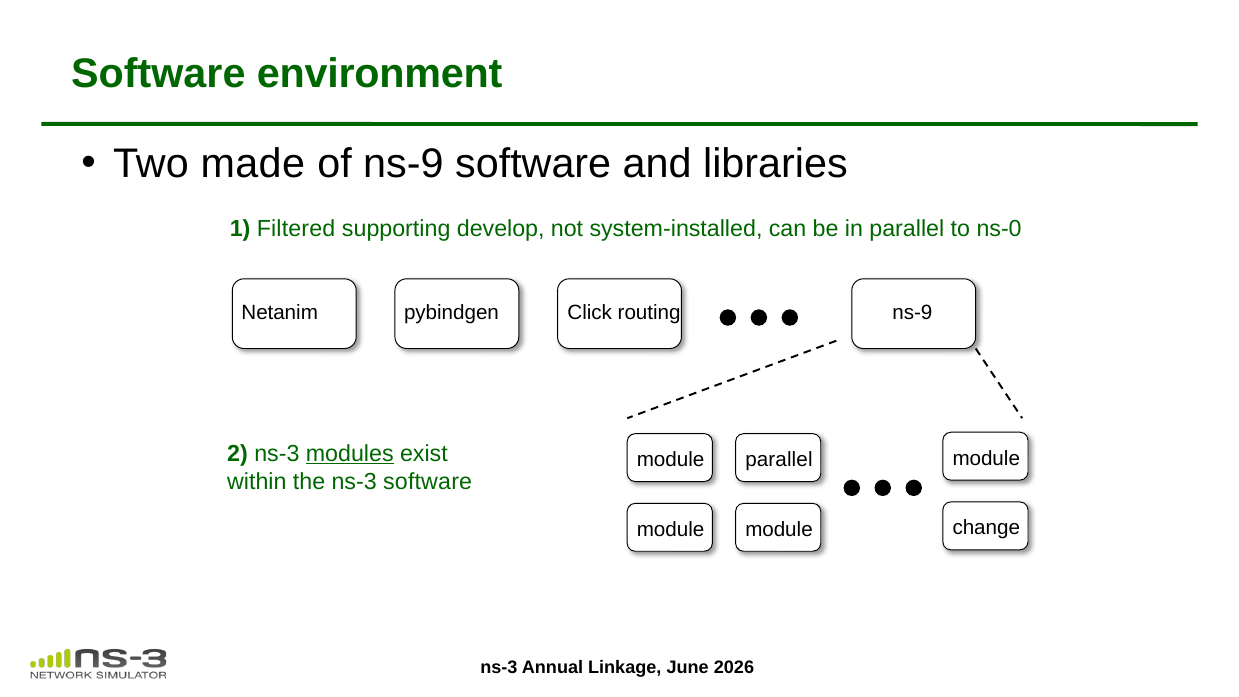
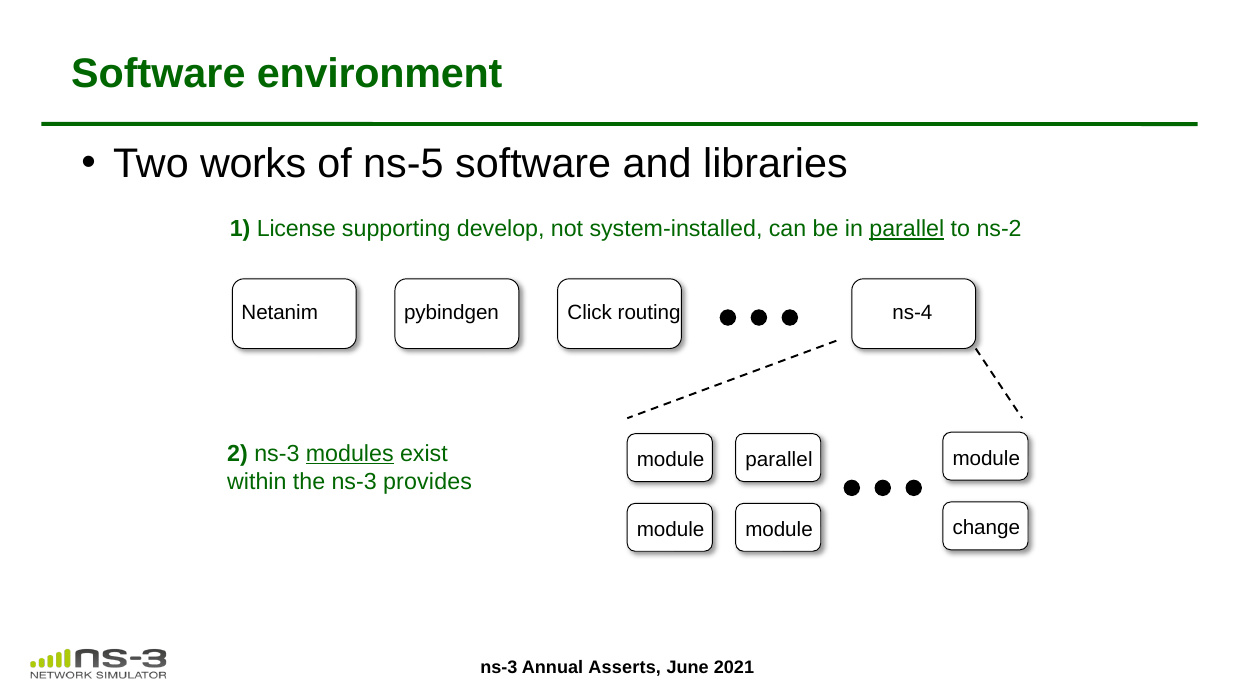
made: made -> works (253, 164)
of ns-9: ns-9 -> ns-5 (403, 164)
Filtered: Filtered -> License (296, 229)
parallel underline: none -> present (907, 229)
ns-0: ns-0 -> ns-2 (999, 229)
ns-9: ns-9 -> ns-4 (912, 313)
ns-3 software: software -> provides (428, 482)
Linkage: Linkage -> Asserts (625, 667)
2026: 2026 -> 2021 (734, 667)
